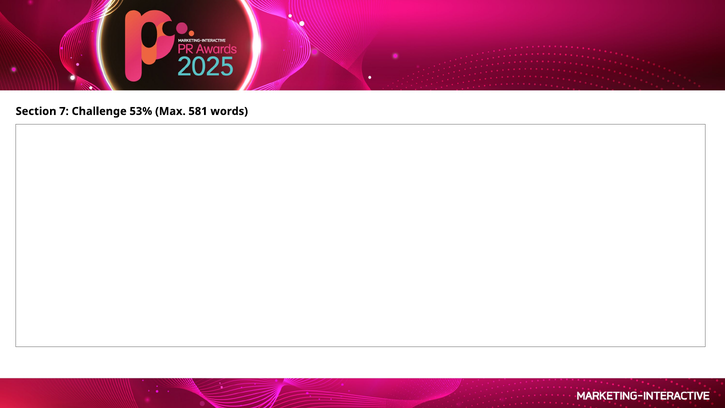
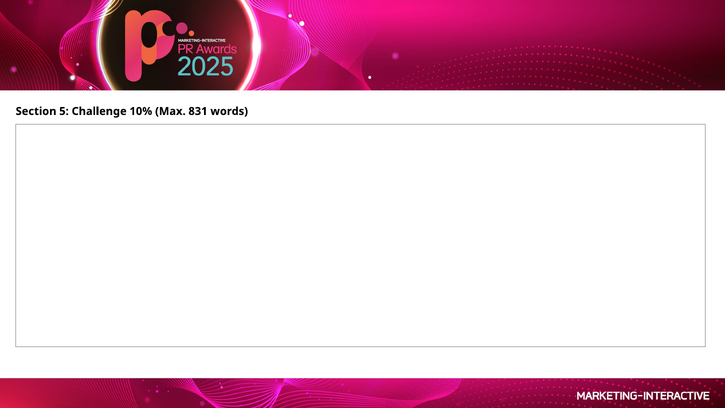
7: 7 -> 5 (64, 111)
53%: 53% -> 10% (141, 111)
581: 581 -> 831 (198, 111)
